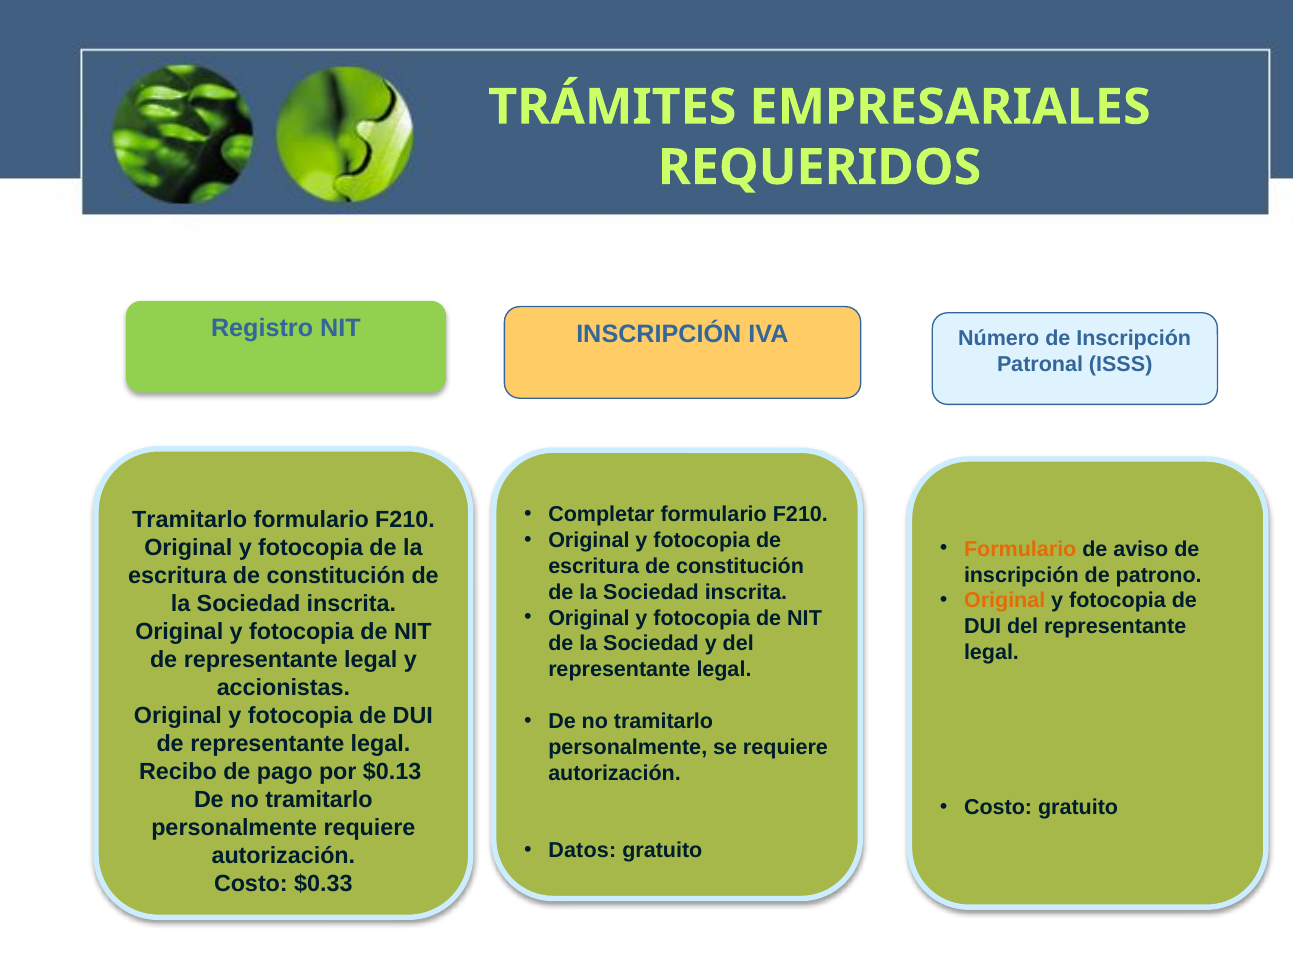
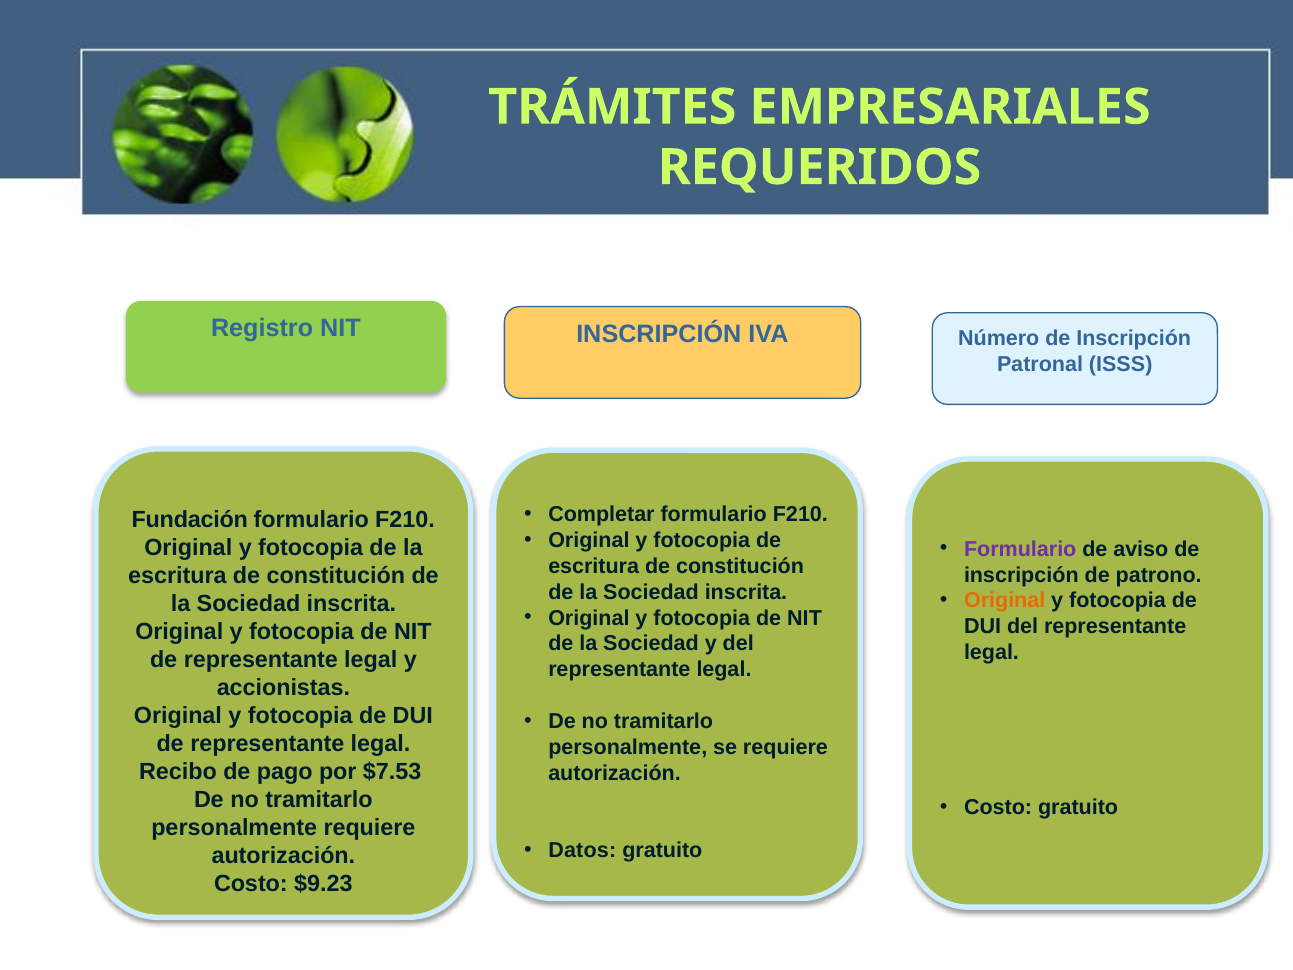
Tramitarlo: Tramitarlo -> Fundación (190, 519)
Formulario colour: orange -> purple (1020, 549)
$0.13: $0.13 -> $7.53 (392, 772)
$0.33: $0.33 -> $9.23 (323, 884)
